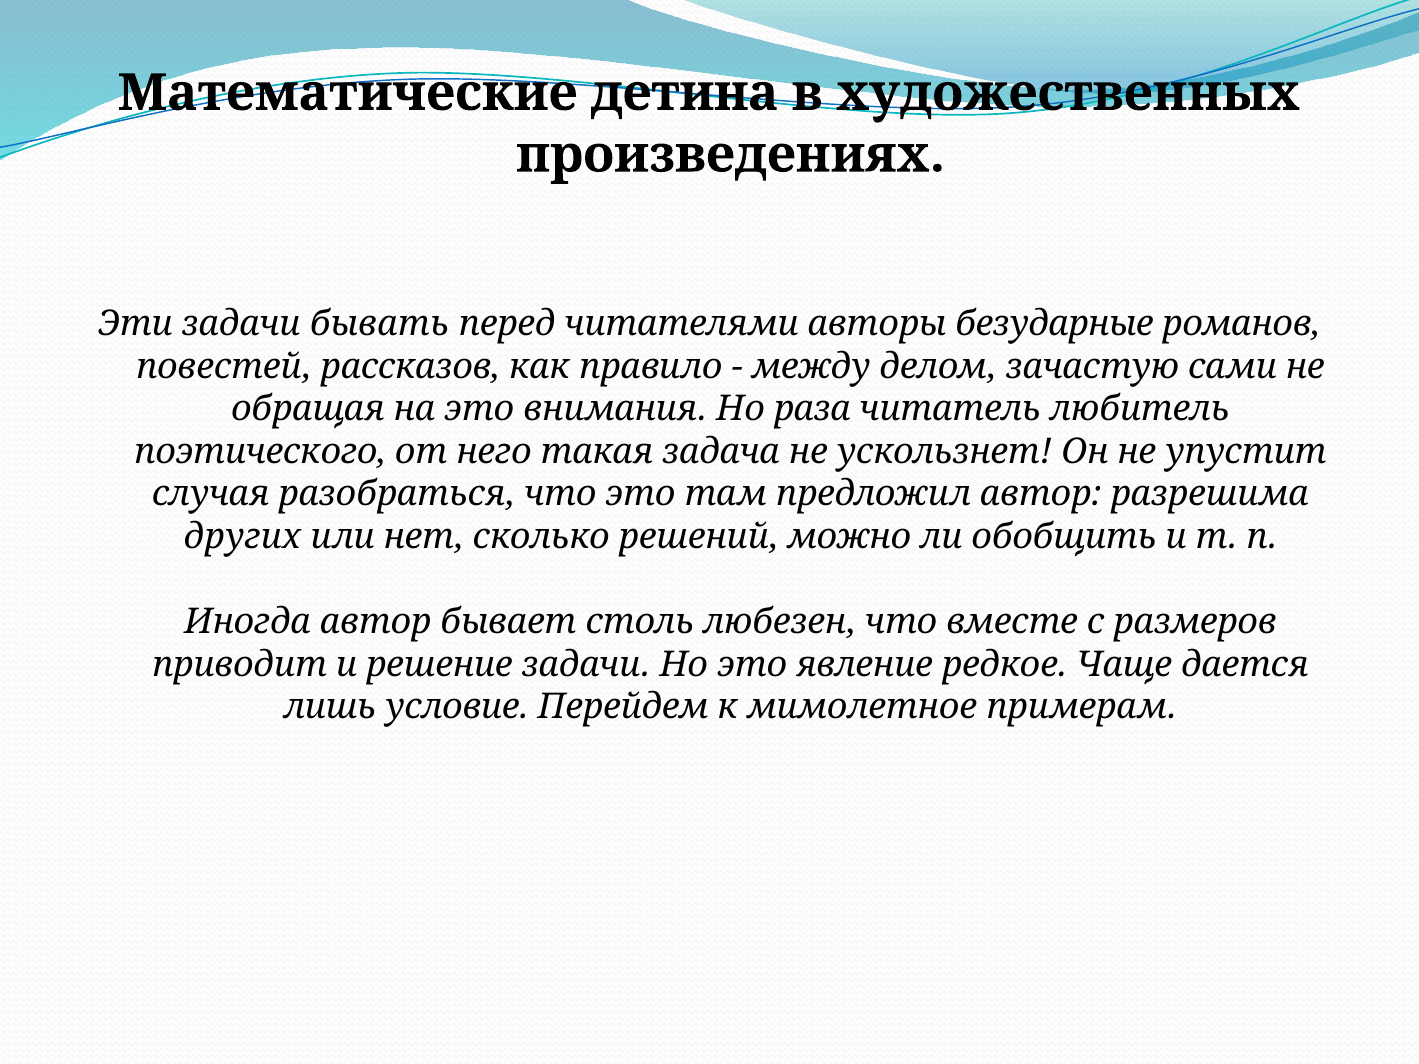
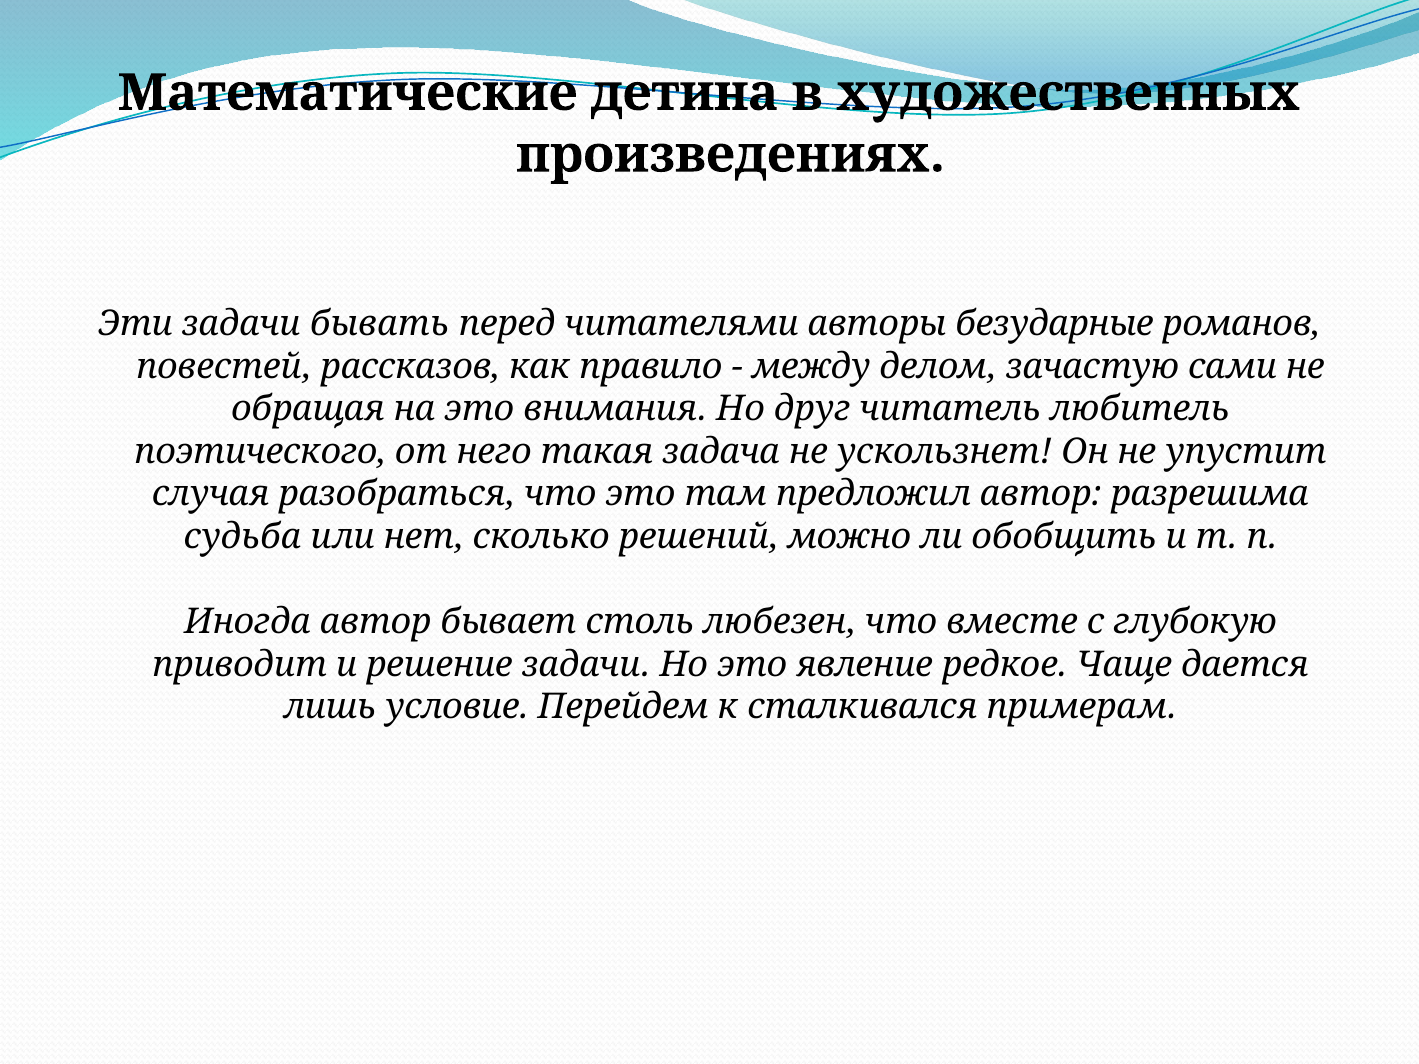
раза: раза -> друг (812, 409)
других: других -> судьба (243, 537)
размеров: размеров -> глубокую (1195, 622)
мимолетное: мимолетное -> сталкивался (862, 707)
